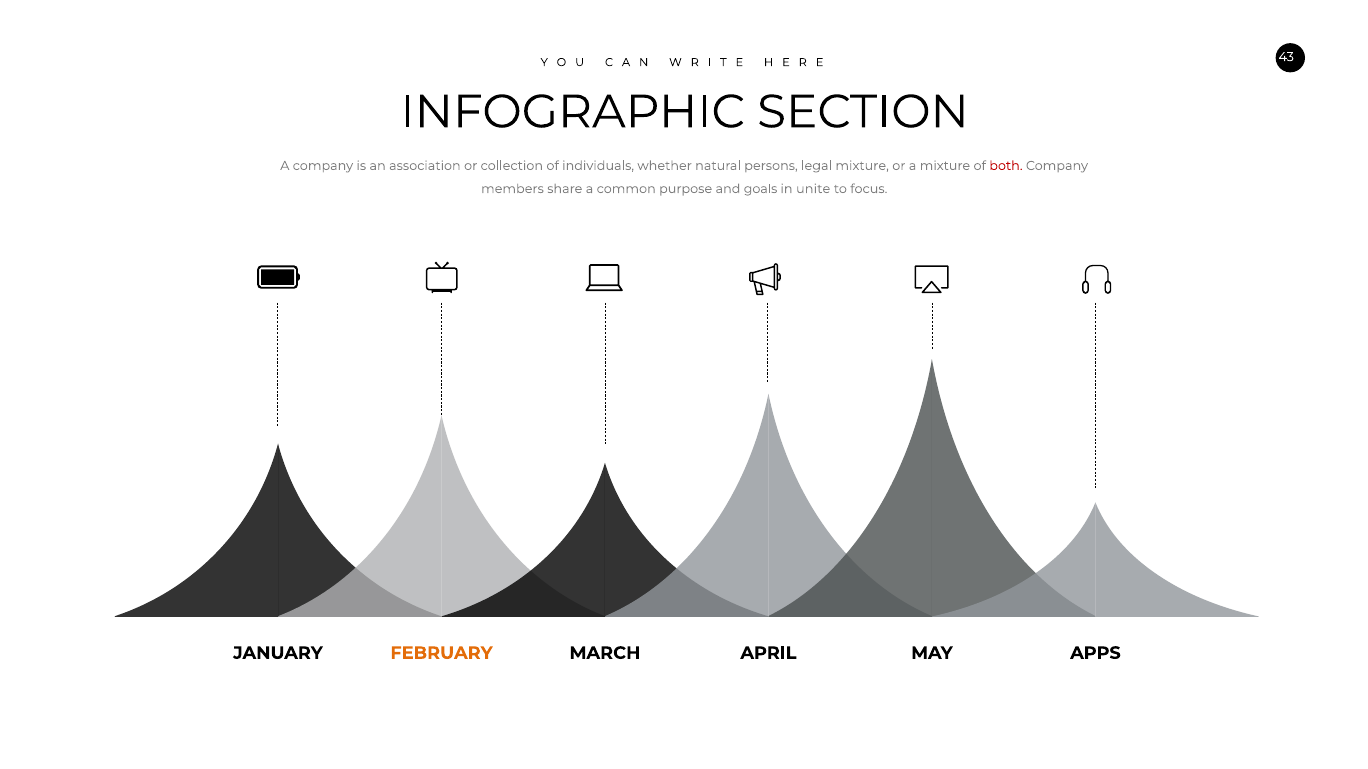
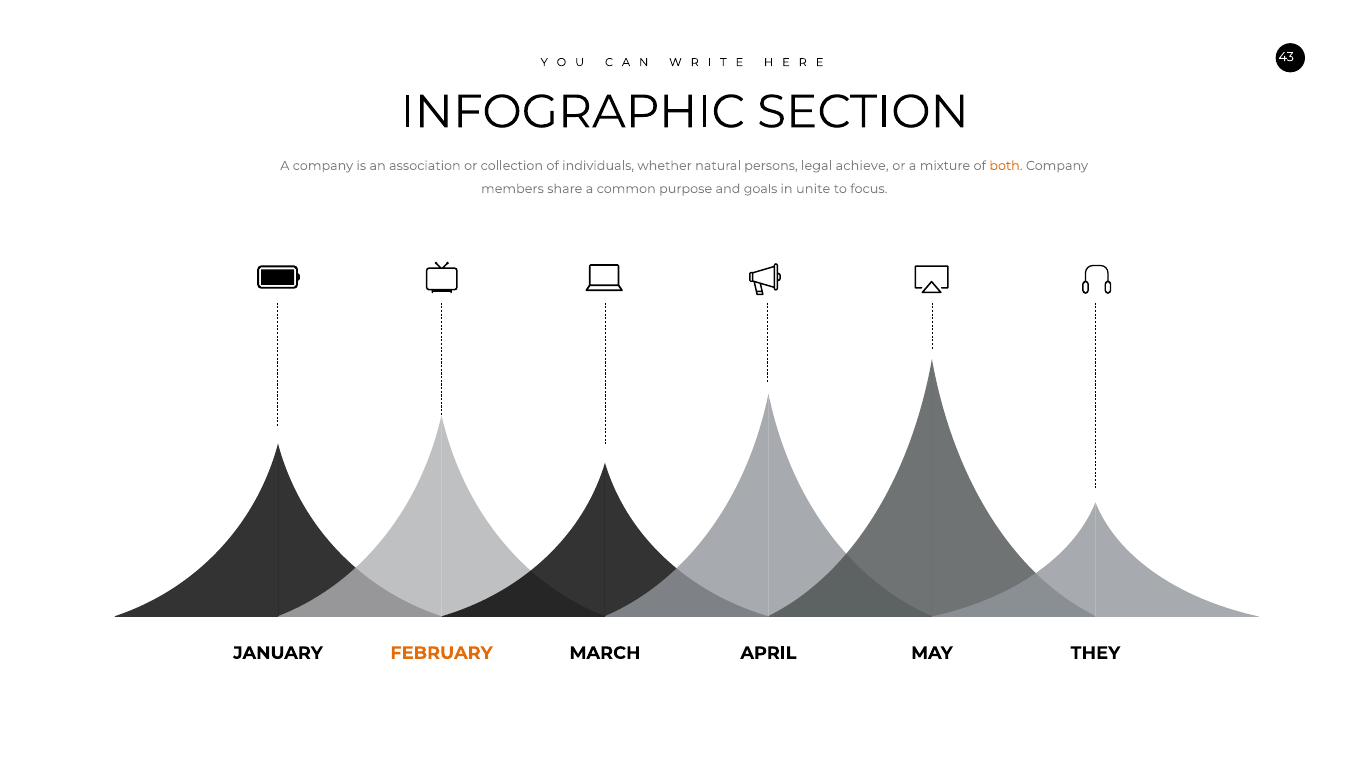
legal mixture: mixture -> achieve (862, 166)
both colour: red -> orange (1006, 166)
APPS: APPS -> THEY (1095, 654)
